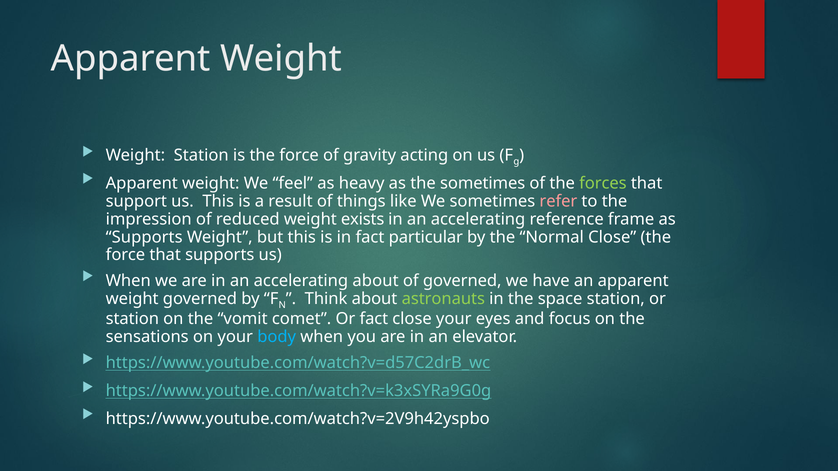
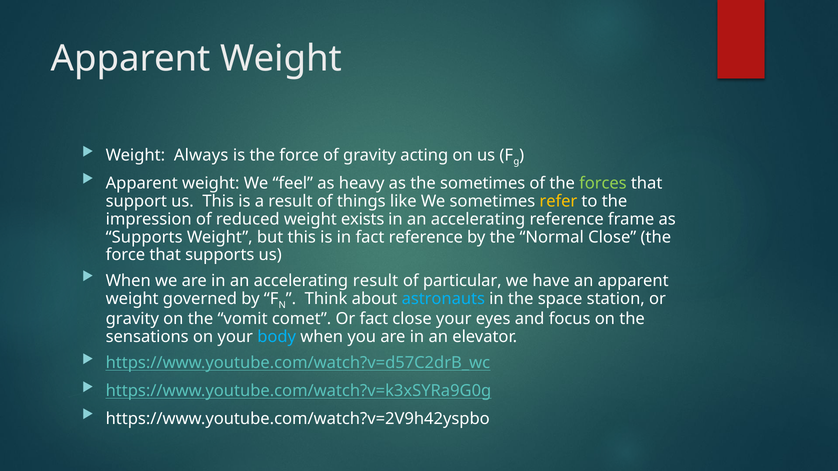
Weight Station: Station -> Always (201, 155)
refer colour: pink -> yellow (558, 201)
fact particular: particular -> reference (426, 237)
accelerating about: about -> result (375, 281)
of governed: governed -> particular (462, 281)
astronauts colour: light green -> light blue (443, 299)
station: station -> gravity (132, 319)
